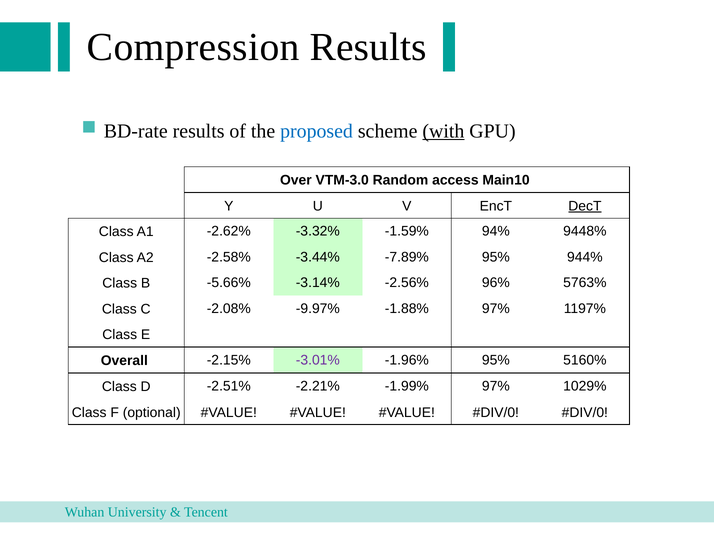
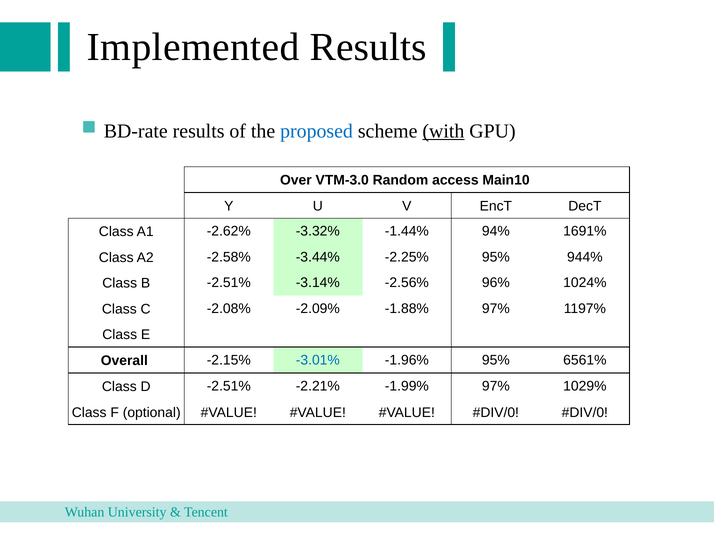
Compression: Compression -> Implemented (193, 47)
DecT underline: present -> none (585, 206)
-1.59%: -1.59% -> -1.44% (407, 231)
9448%: 9448% -> 1691% (585, 231)
-7.89%: -7.89% -> -2.25% (407, 257)
B -5.66%: -5.66% -> -2.51% (229, 283)
5763%: 5763% -> 1024% (585, 283)
-9.97%: -9.97% -> -2.09% (318, 308)
-3.01% colour: purple -> blue (318, 360)
5160%: 5160% -> 6561% (585, 360)
